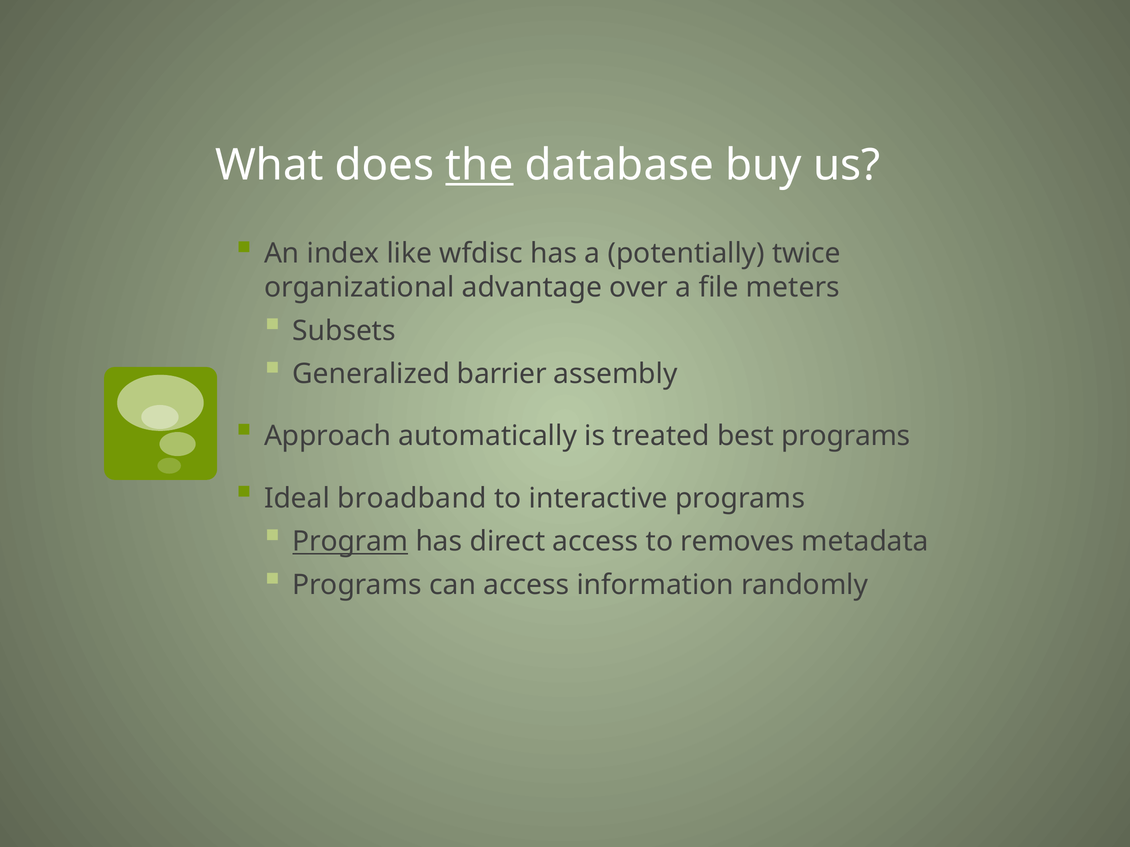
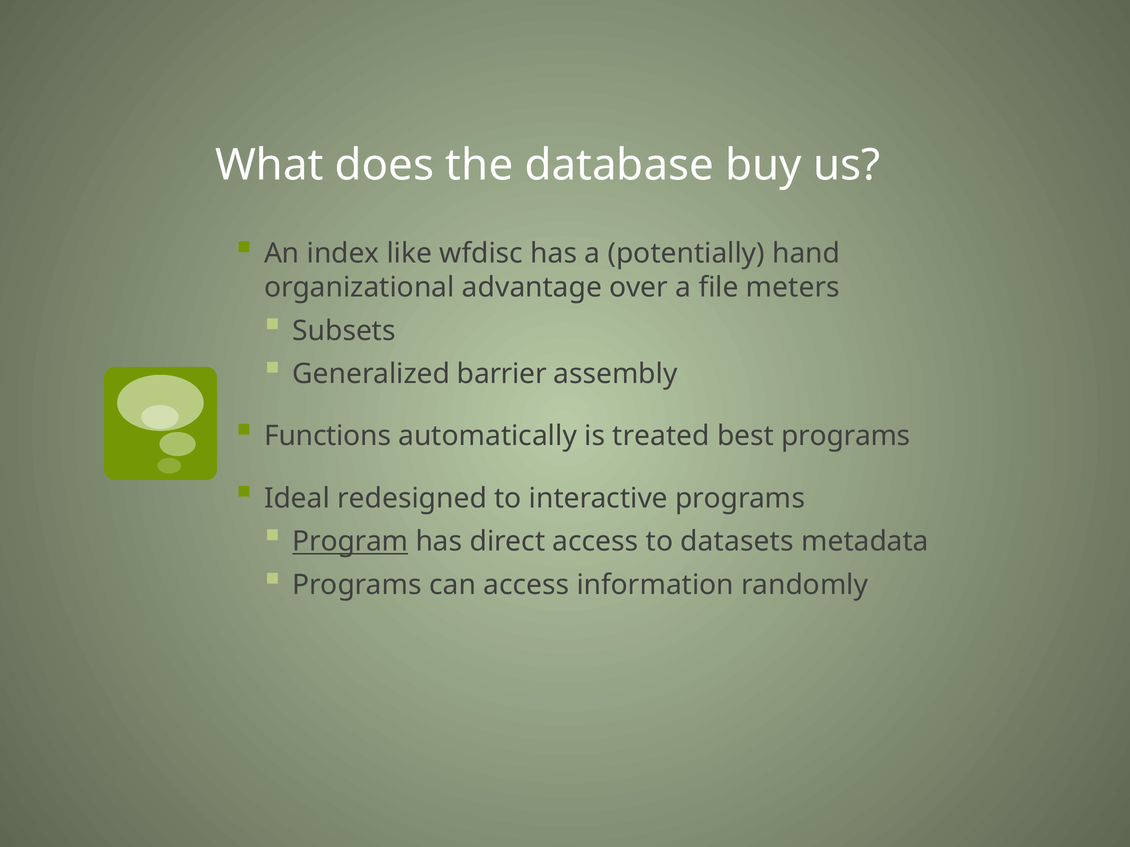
the underline: present -> none (479, 165)
twice: twice -> hand (806, 254)
Approach: Approach -> Functions (328, 436)
broadband: broadband -> redesigned (412, 499)
removes: removes -> datasets (737, 542)
